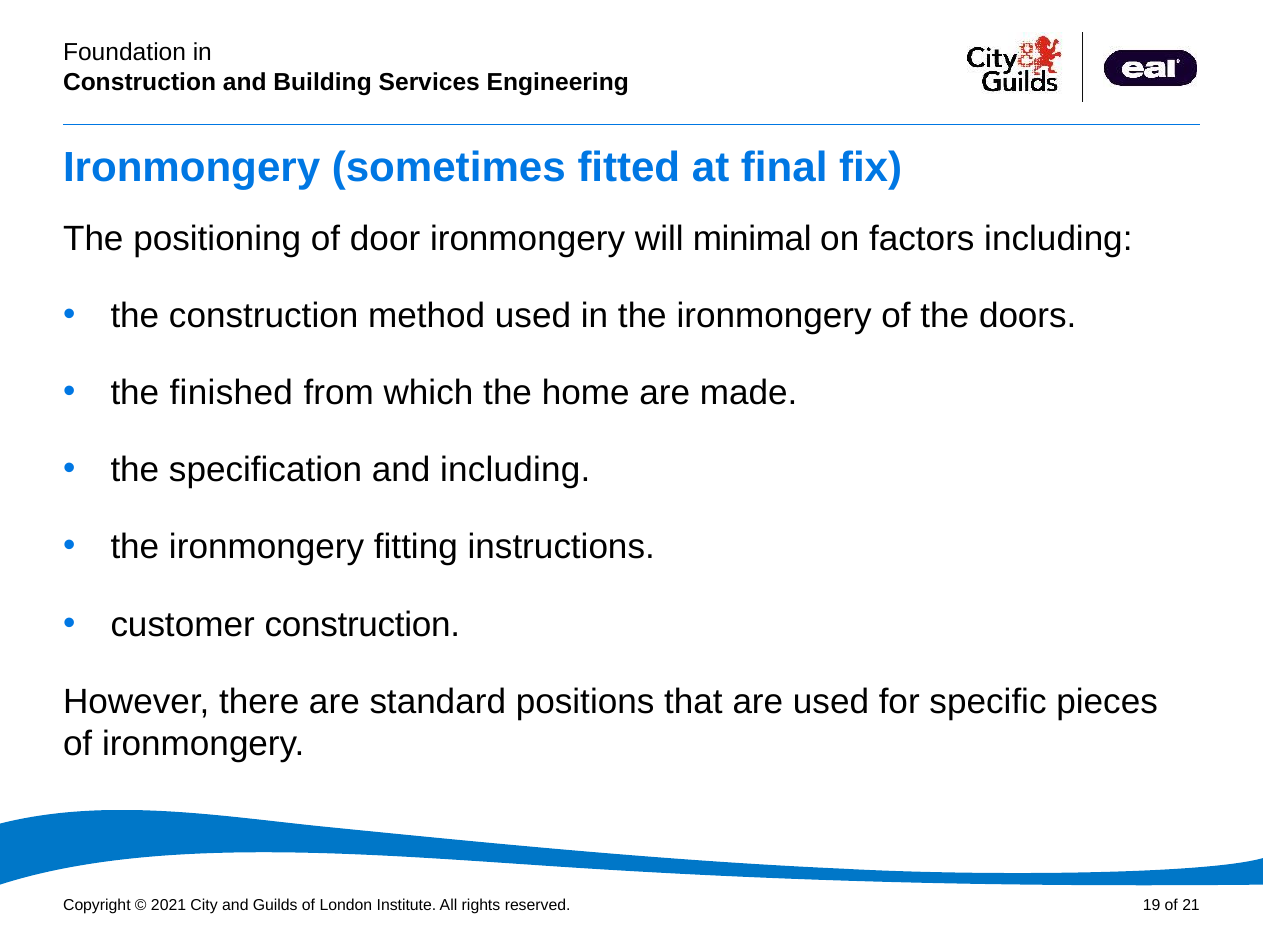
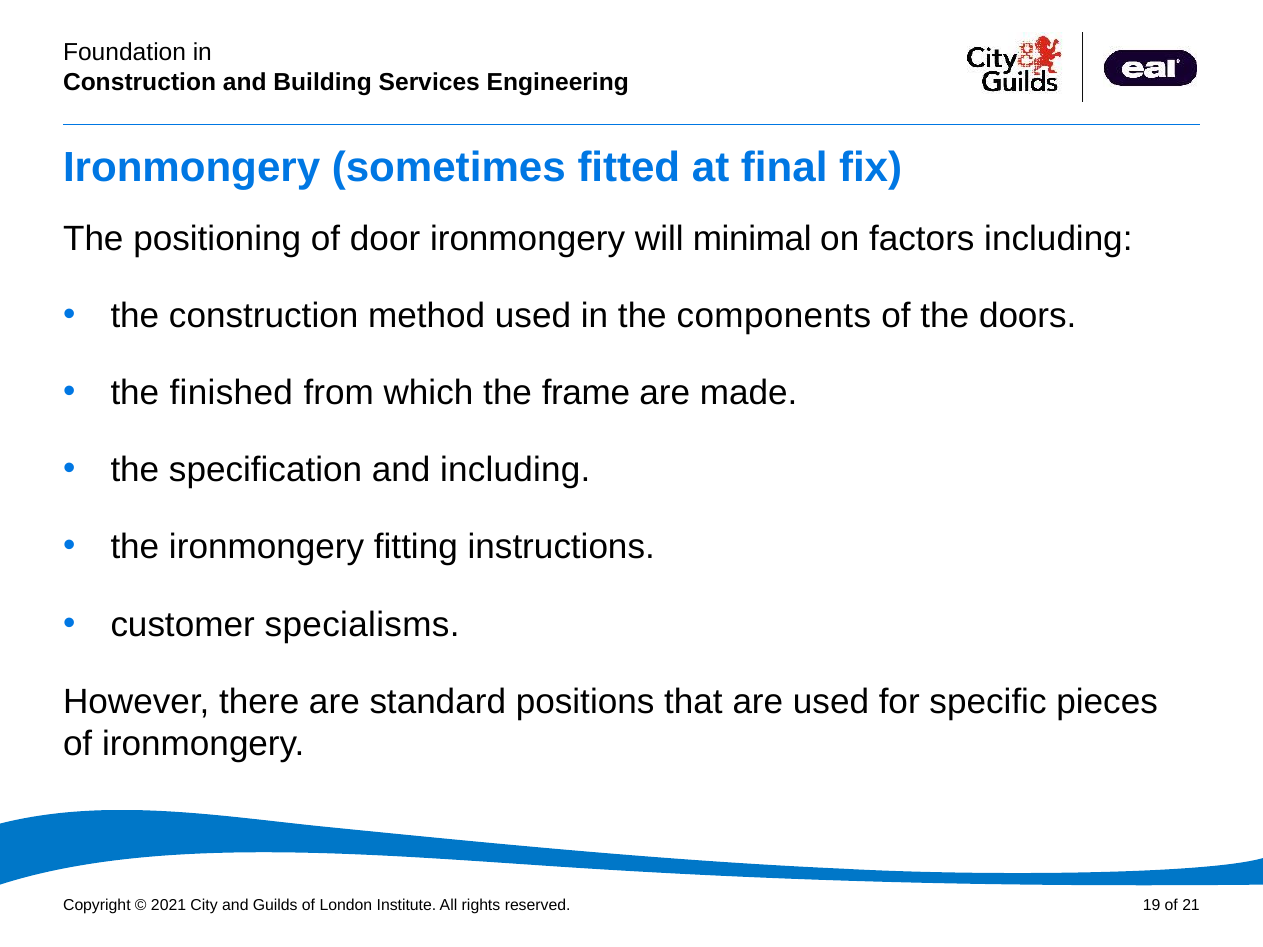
in the ironmongery: ironmongery -> components (774, 316)
home: home -> frame (586, 393)
customer construction: construction -> specialisms (362, 625)
